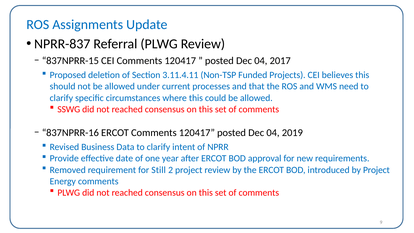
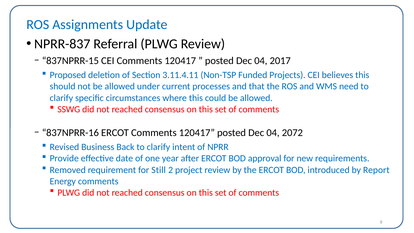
2019: 2019 -> 2072 (292, 133)
Data: Data -> Back (125, 147)
by Project: Project -> Report (376, 170)
